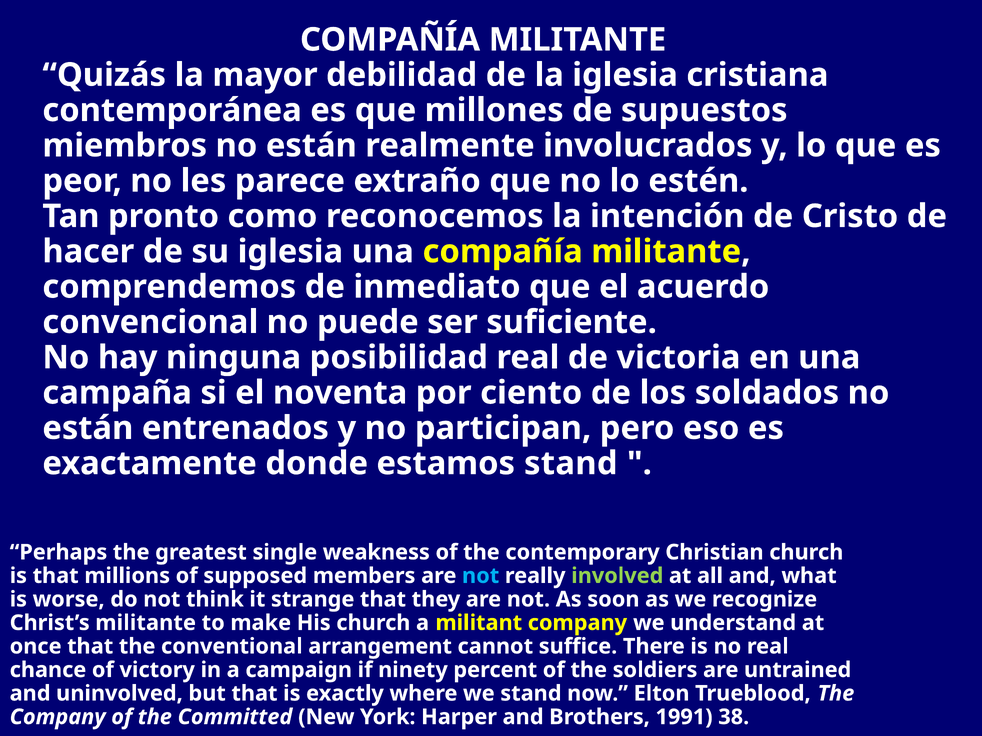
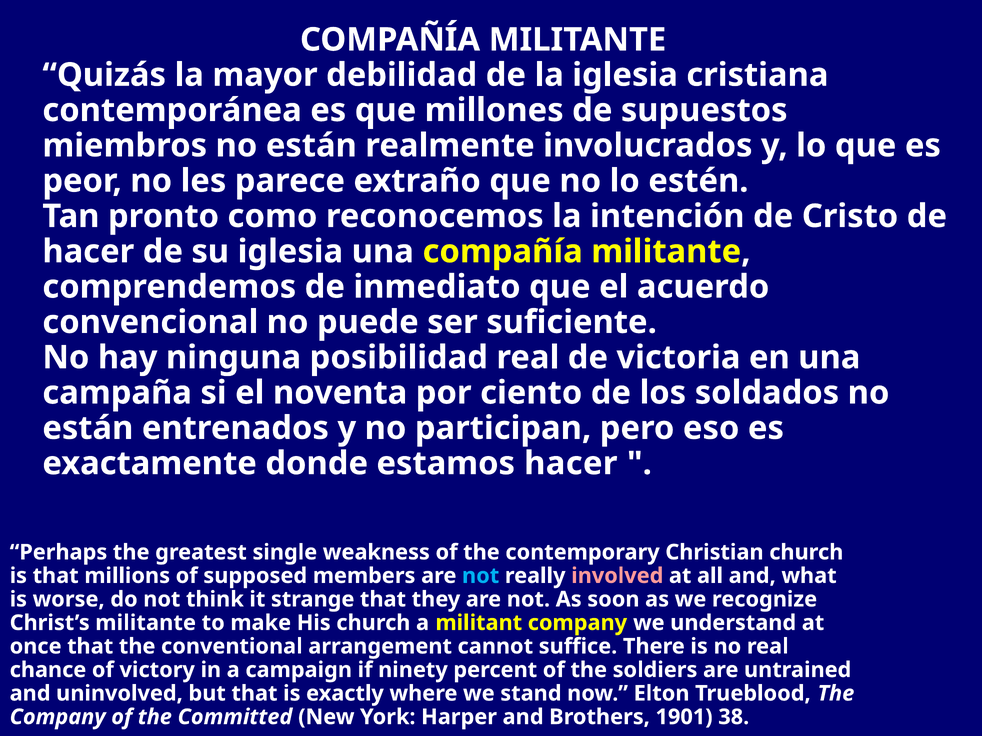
estamos stand: stand -> hacer (571, 464)
involved colour: light green -> pink (617, 576)
1991: 1991 -> 1901 (684, 717)
